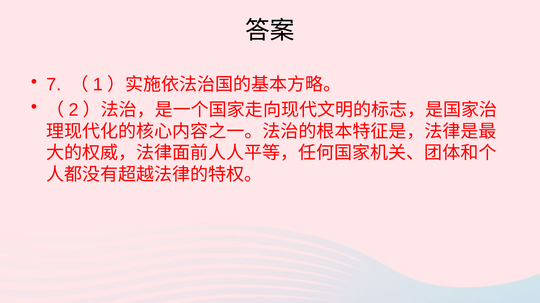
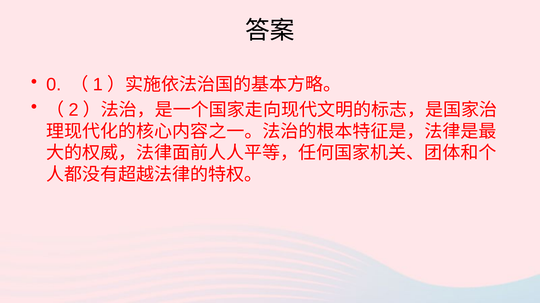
7: 7 -> 0 (54, 85)
